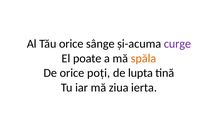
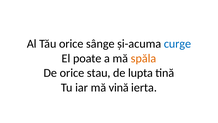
curge colour: purple -> blue (177, 44)
poți: poți -> stau (99, 73)
ziua: ziua -> vină (119, 87)
